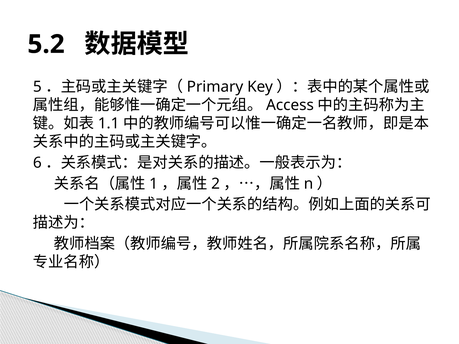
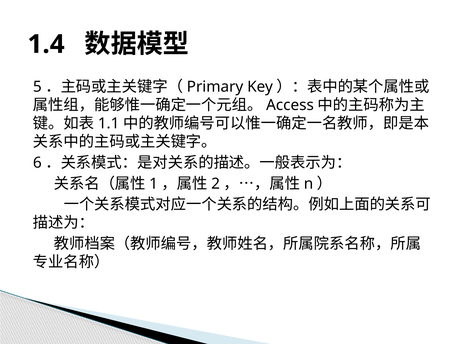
5.2: 5.2 -> 1.4 (46, 44)
